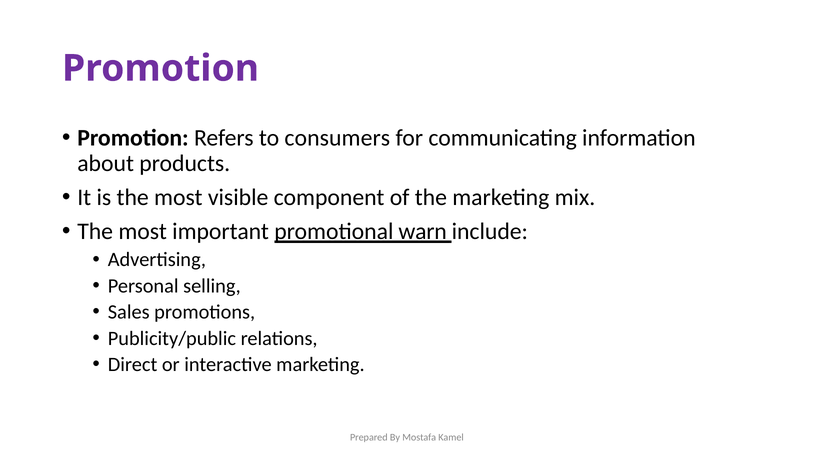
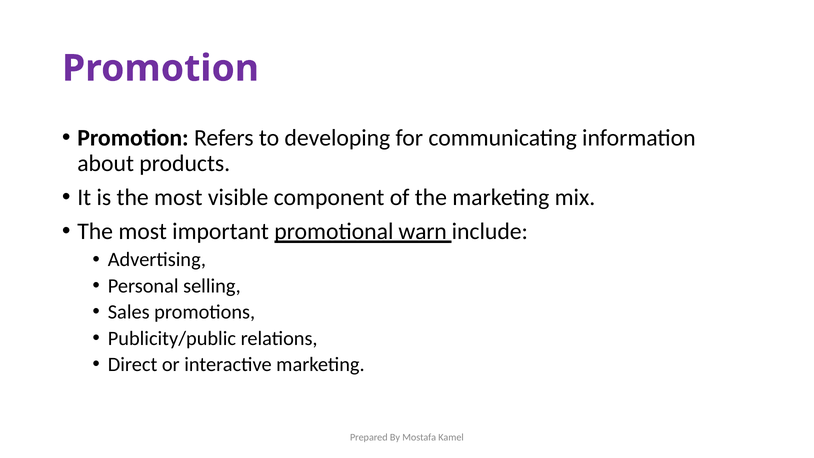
consumers: consumers -> developing (337, 138)
